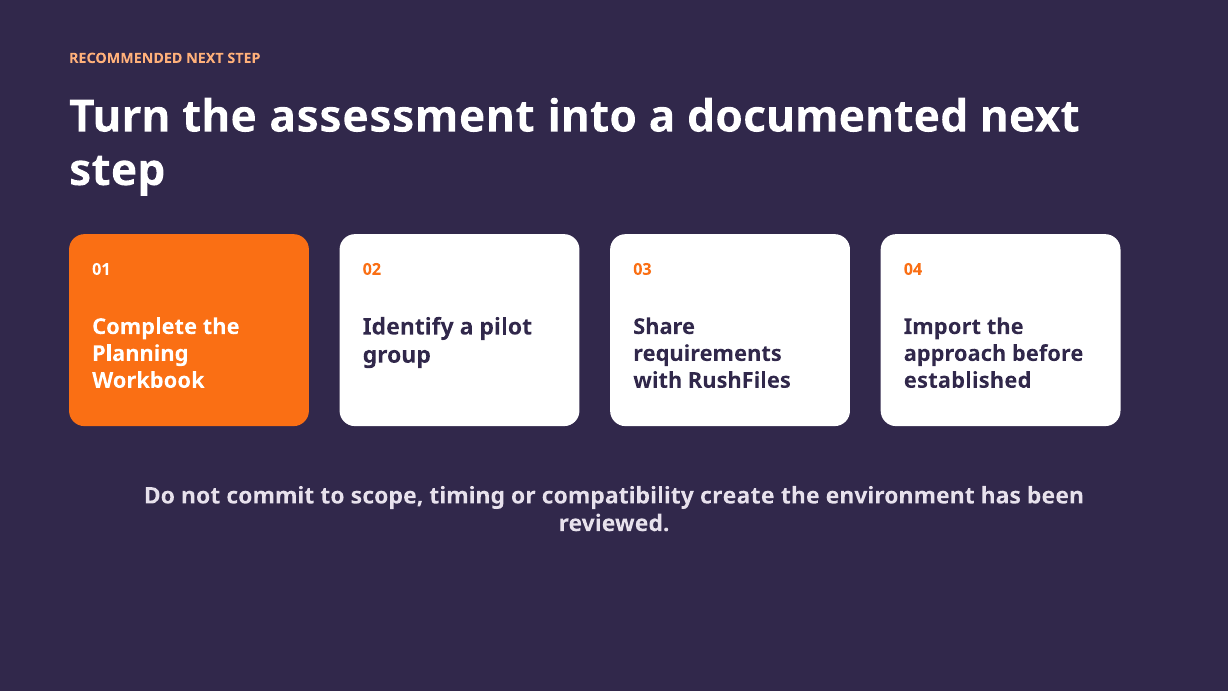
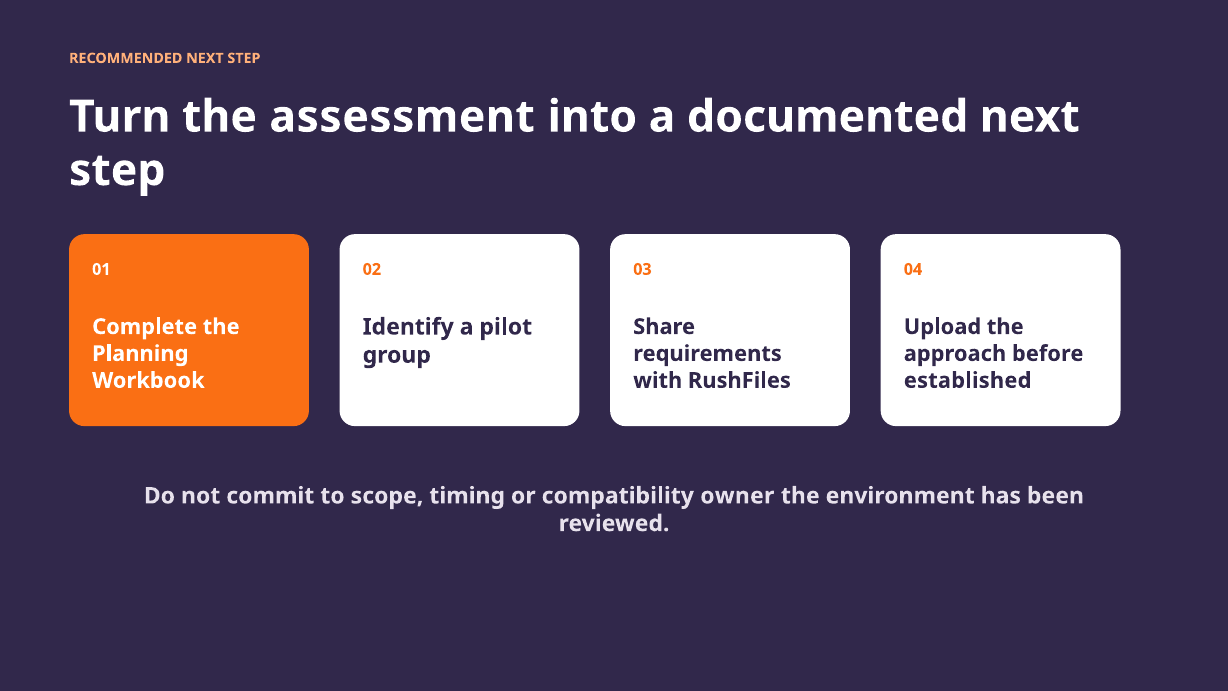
Import: Import -> Upload (942, 327)
create: create -> owner (737, 496)
